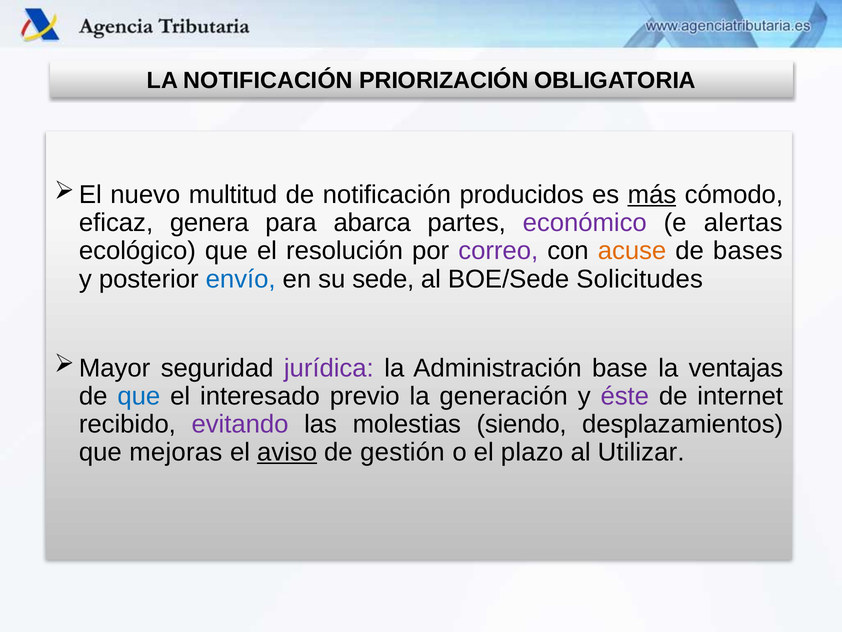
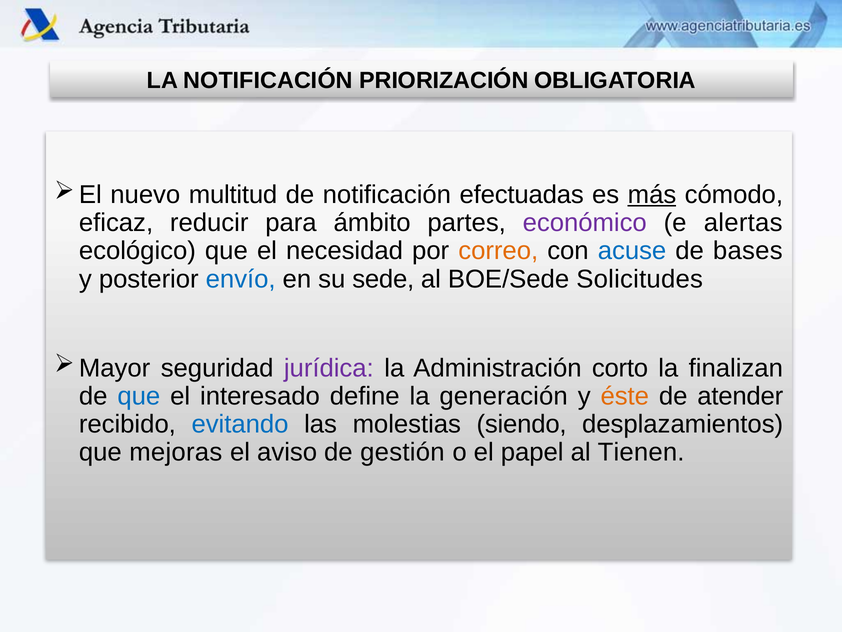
producidos: producidos -> efectuadas (522, 195)
genera: genera -> reducir (209, 223)
abarca: abarca -> ámbito (372, 223)
resolución: resolución -> necesidad (345, 251)
correo colour: purple -> orange (498, 251)
acuse colour: orange -> blue (632, 251)
base: base -> corto (620, 368)
ventajas: ventajas -> finalizan (736, 368)
previo: previo -> define (365, 396)
éste colour: purple -> orange (625, 396)
internet: internet -> atender (740, 396)
evitando colour: purple -> blue (240, 424)
aviso underline: present -> none (287, 452)
plazo: plazo -> papel (532, 452)
Utilizar: Utilizar -> Tienen (641, 452)
